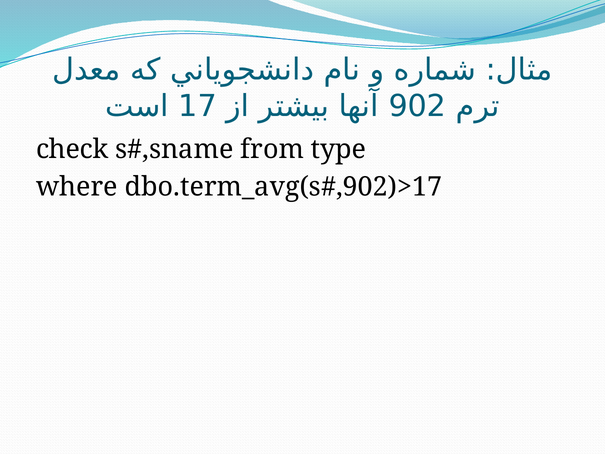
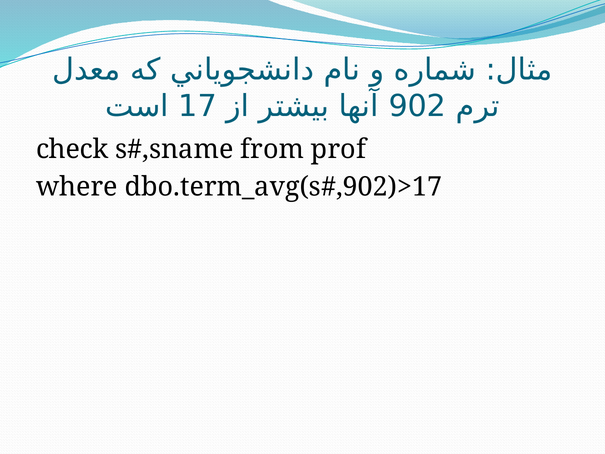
type: type -> prof (339, 149)
